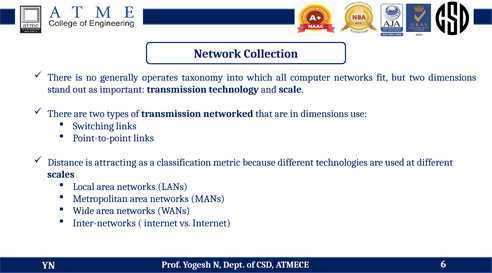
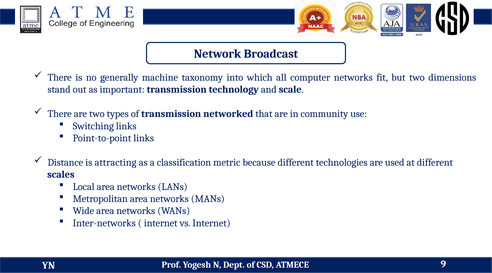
Collection: Collection -> Broadcast (271, 54)
operates: operates -> machine (160, 78)
in dimensions: dimensions -> community (324, 114)
6: 6 -> 9 (443, 265)
